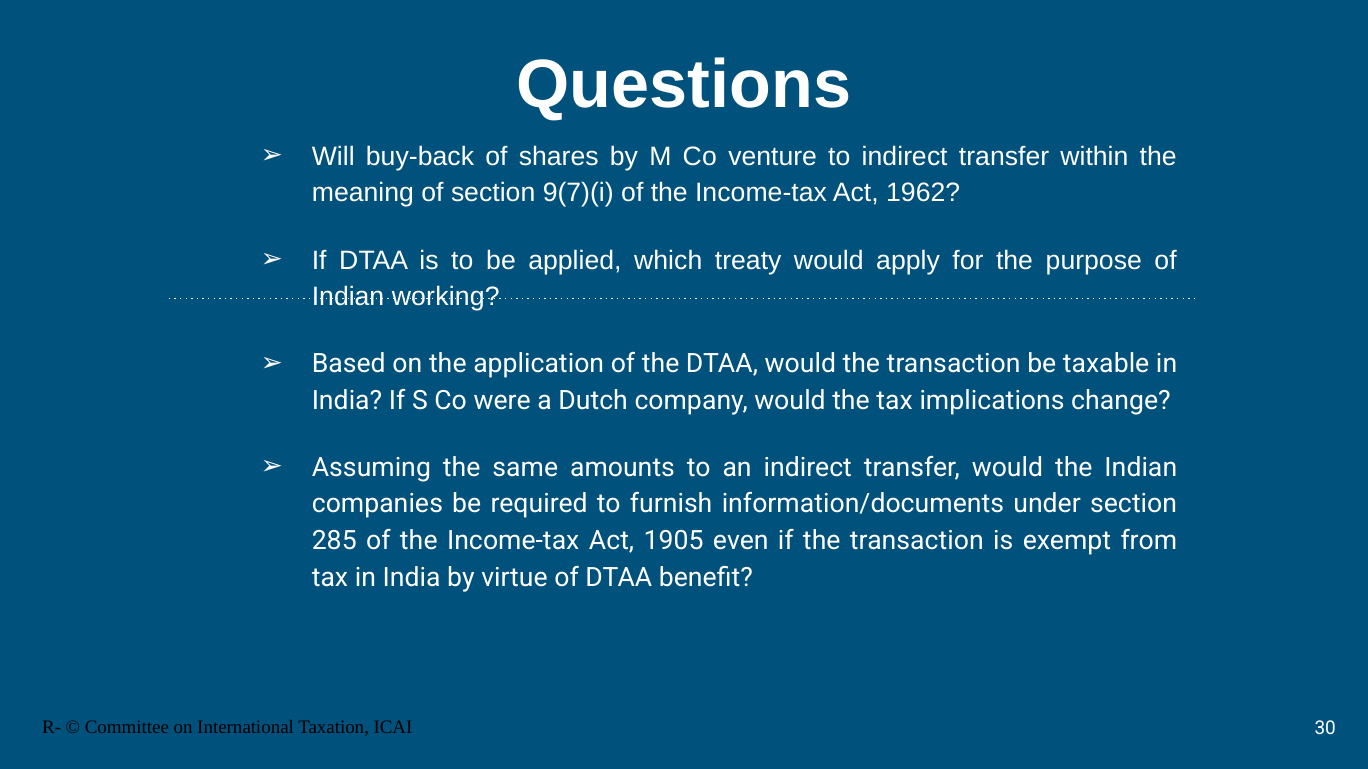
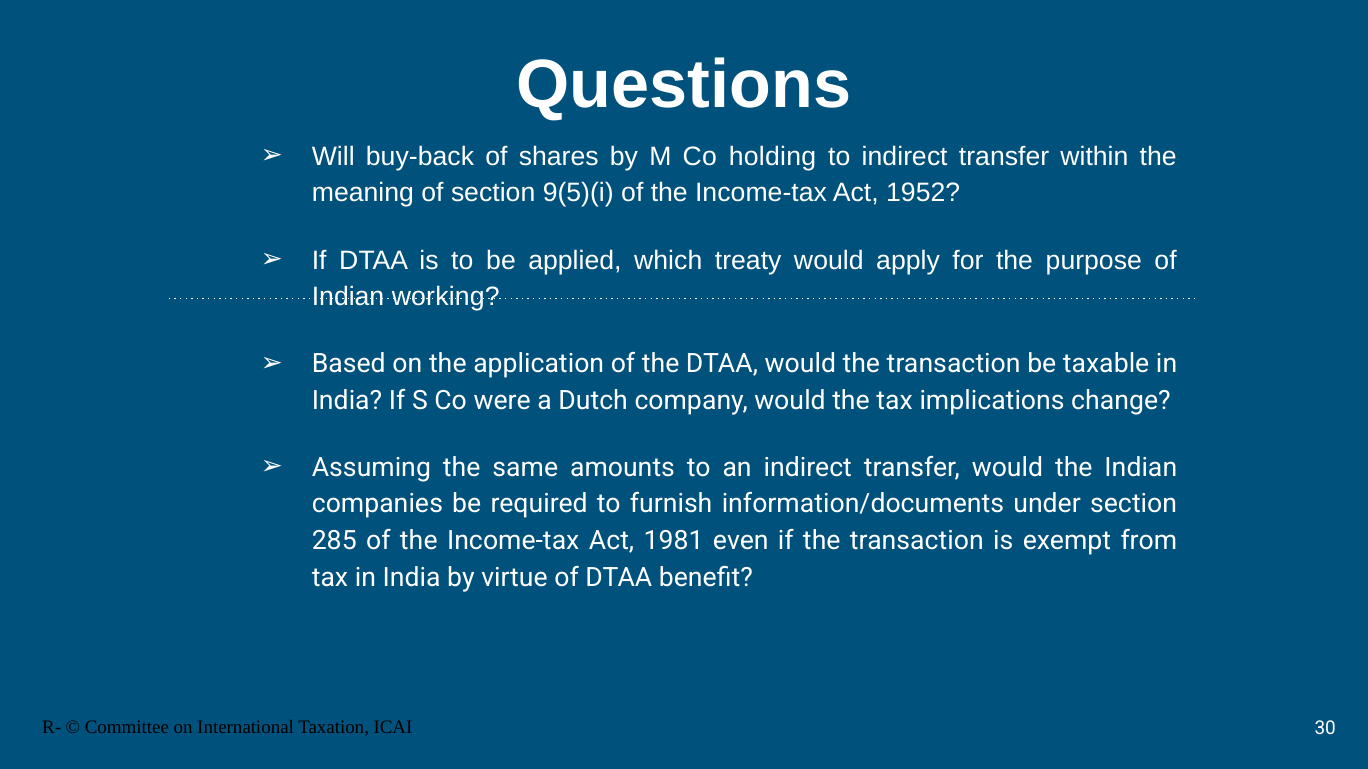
venture: venture -> holding (773, 157)
9(7)(i: 9(7)(i -> 9(5)(i (578, 193)
1962: 1962 -> 1952 (923, 193)
1905: 1905 -> 1981 (674, 541)
